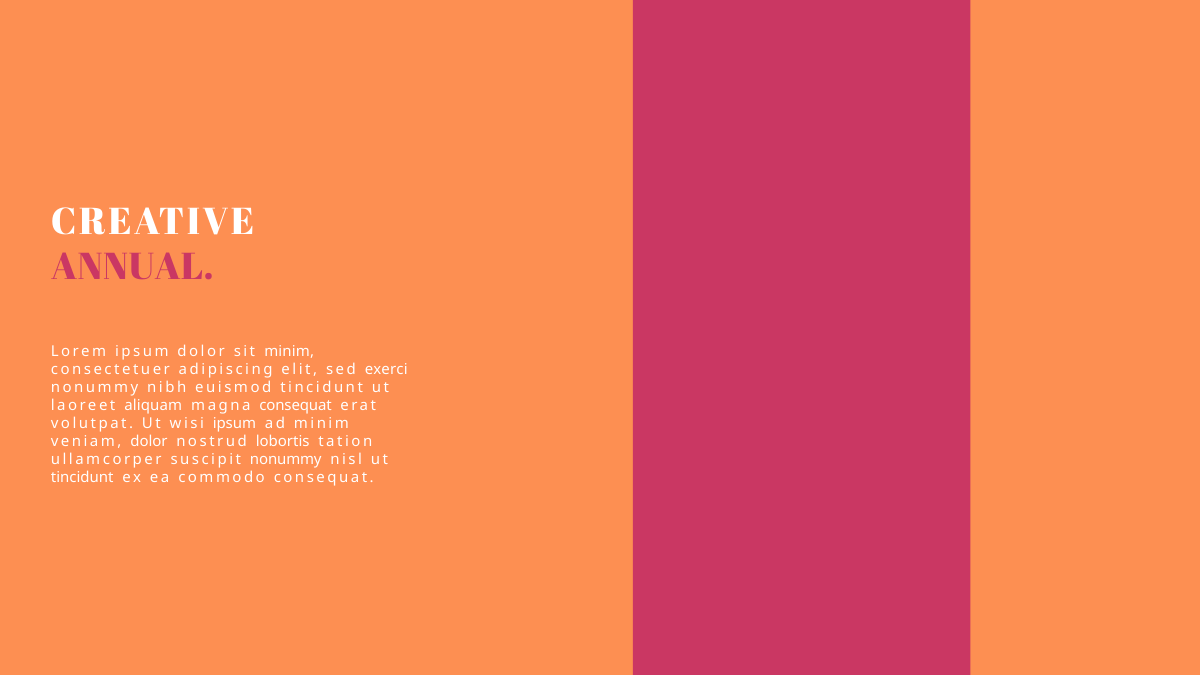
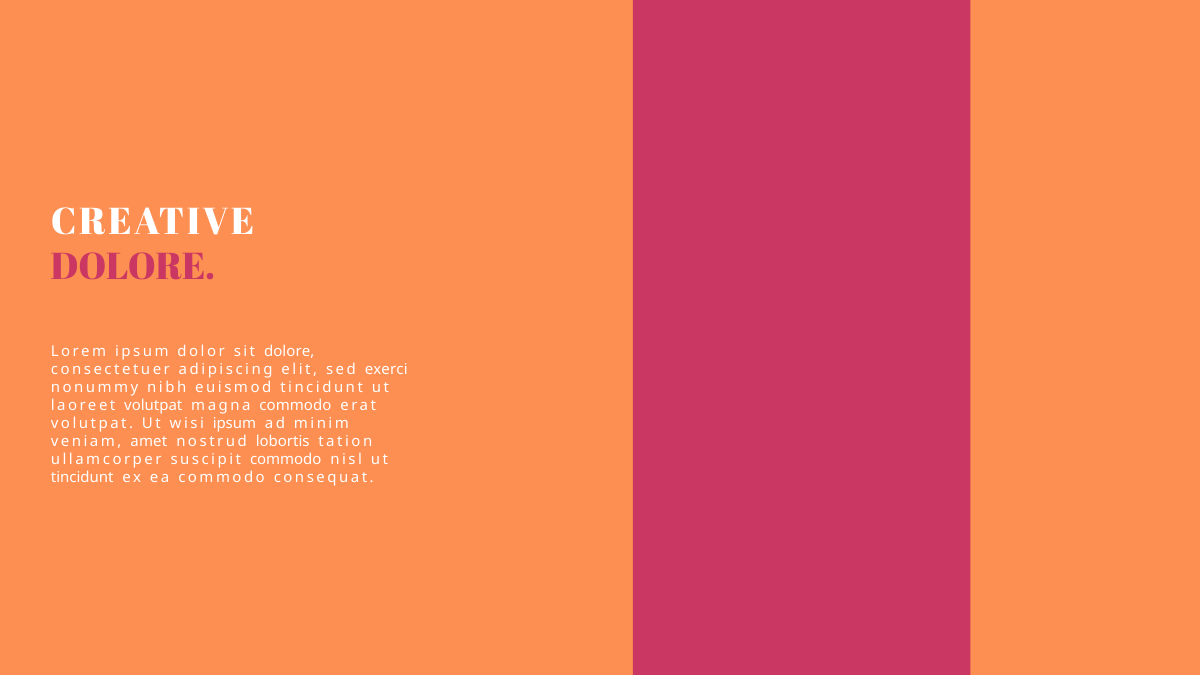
ANNUAL: ANNUAL -> DOLORE (133, 267)
sit minim: minim -> dolore (289, 352)
laoreet aliquam: aliquam -> volutpat (153, 406)
magna consequat: consequat -> commodo (295, 406)
veniam dolor: dolor -> amet (149, 442)
suscipit nonummy: nonummy -> commodo (286, 460)
